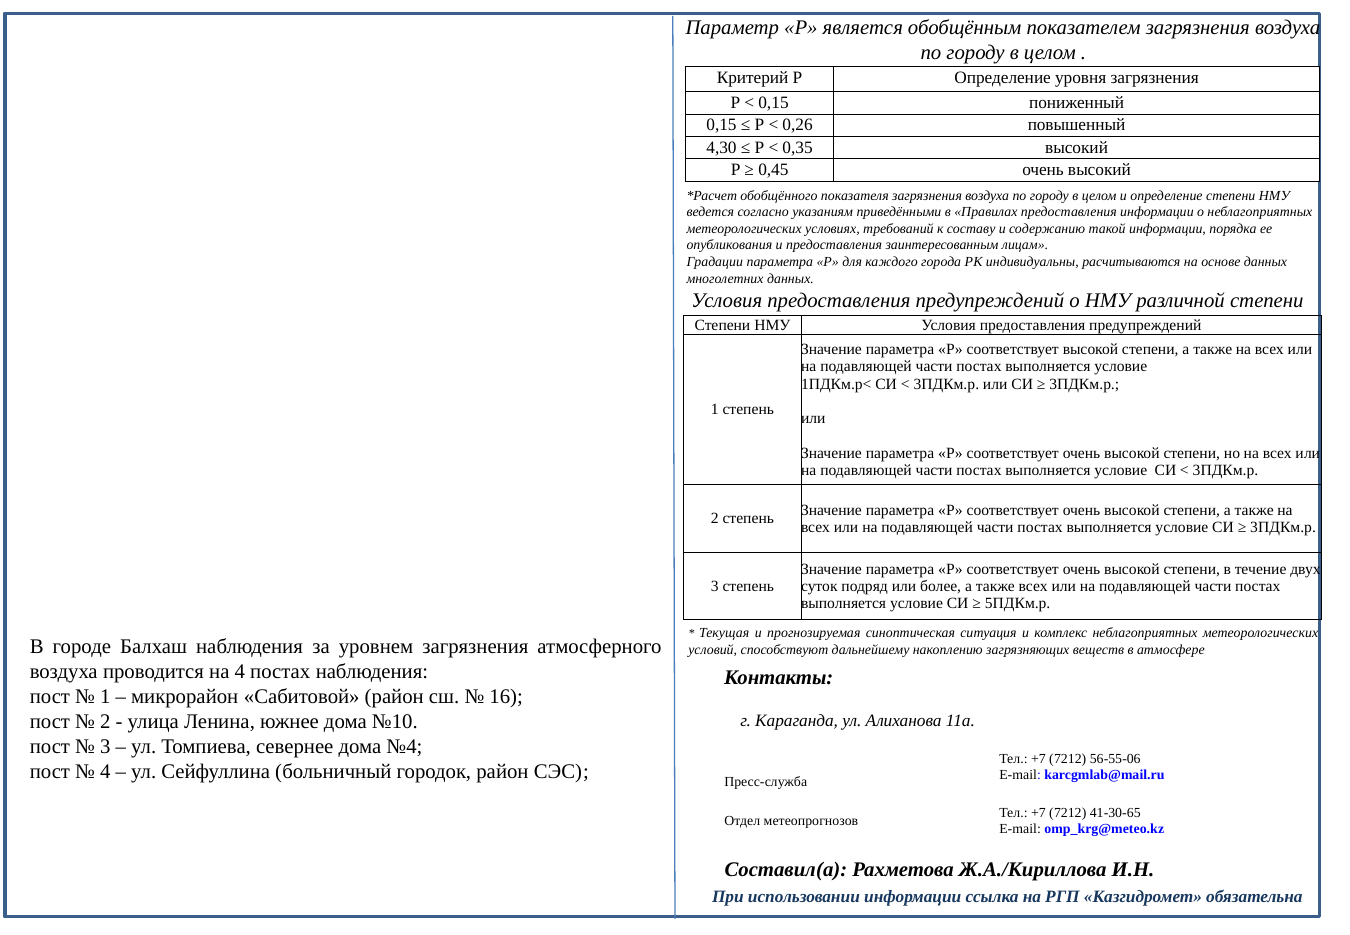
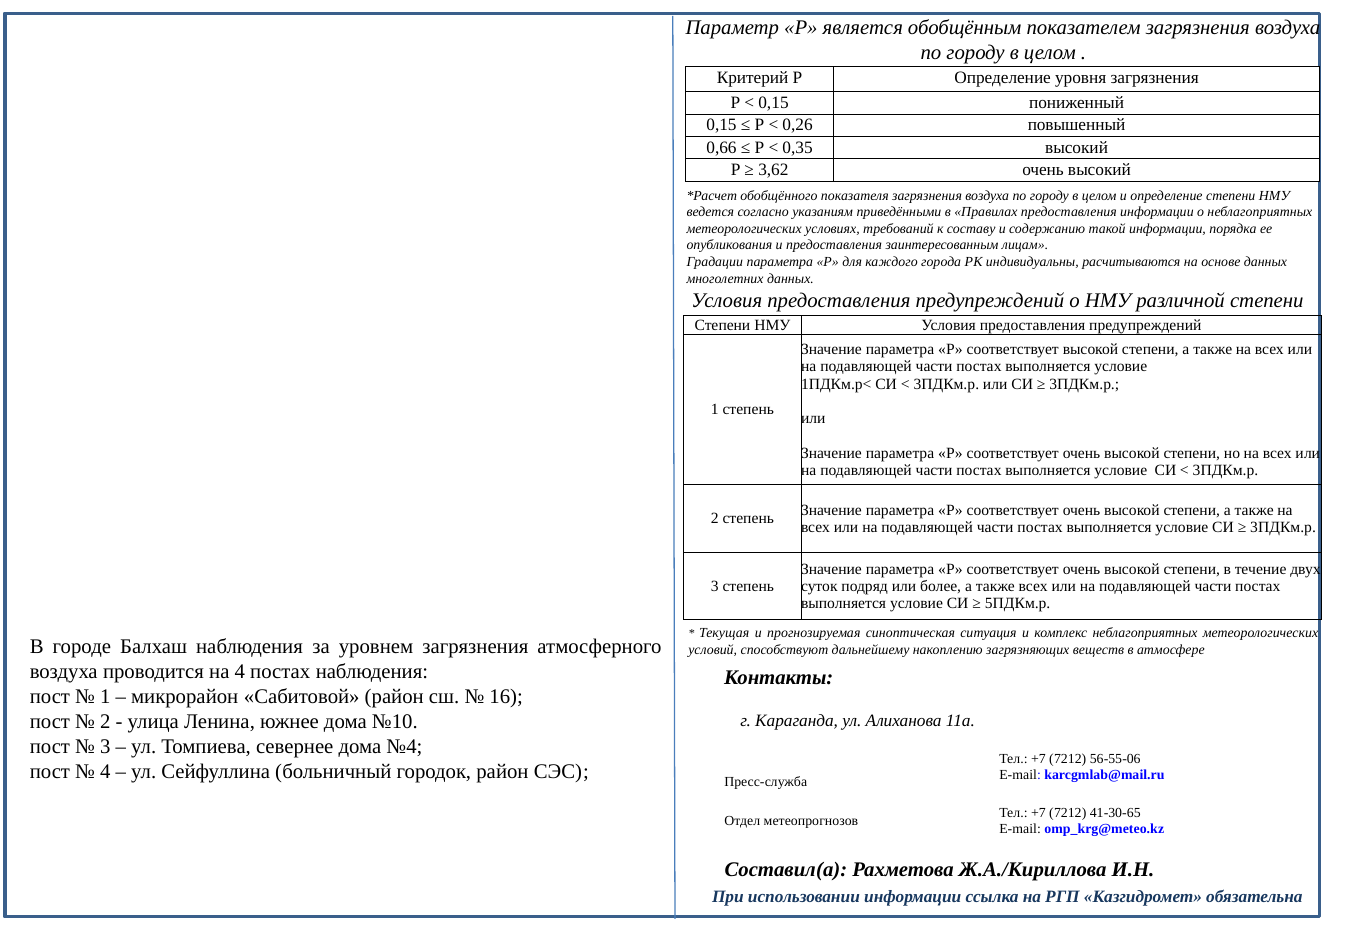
4,30: 4,30 -> 0,66 (722, 147)
0,45: 0,45 -> 3,62 (773, 170)
